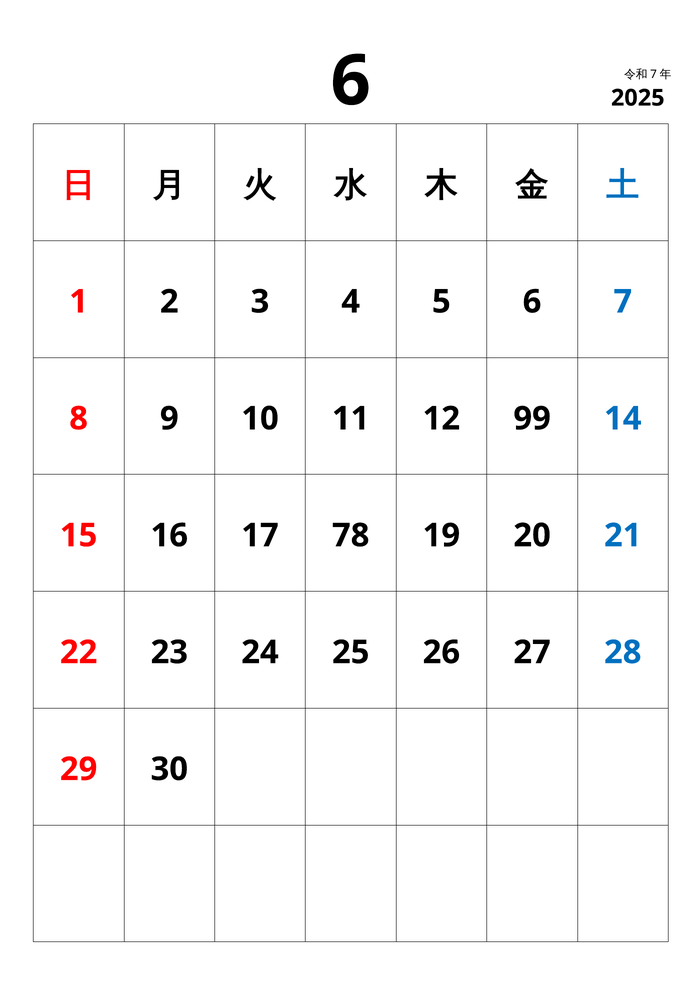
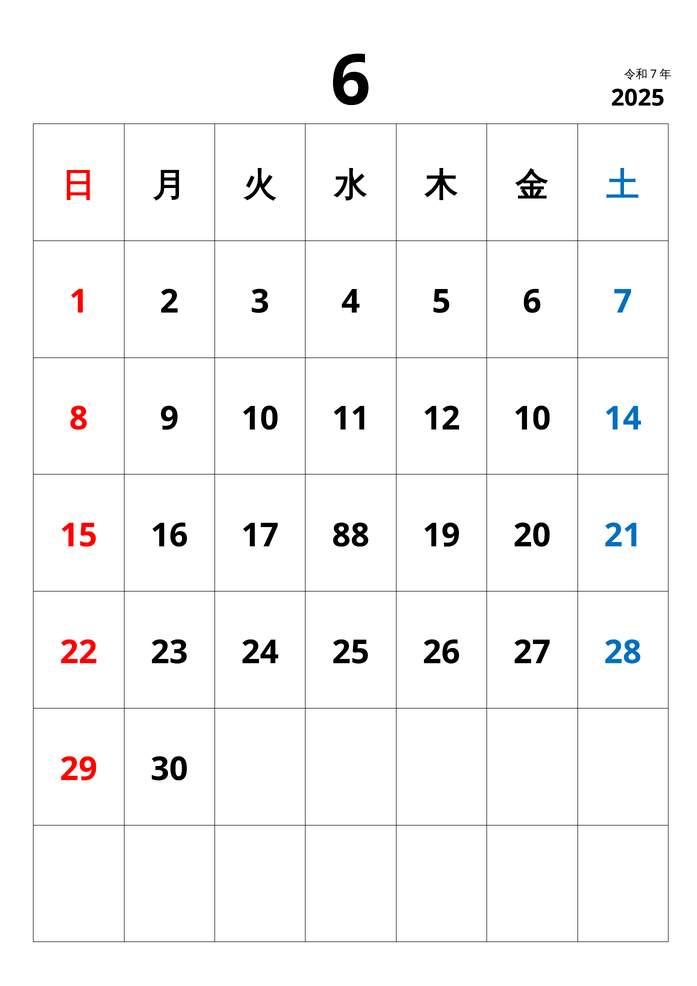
12 99: 99 -> 10 (532, 418)
78: 78 -> 88 (351, 535)
